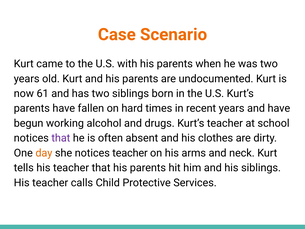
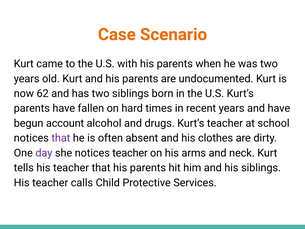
61: 61 -> 62 (43, 93)
working: working -> account (65, 123)
day colour: orange -> purple (44, 153)
